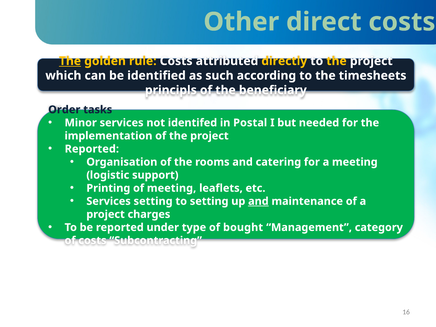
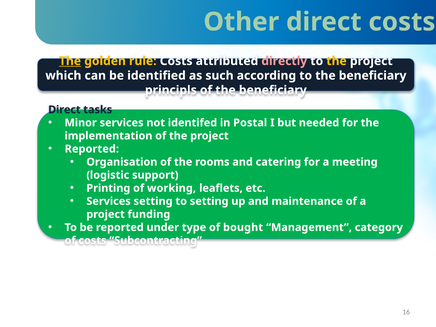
directly colour: yellow -> pink (284, 61)
to the timesheets: timesheets -> beneficiary (373, 76)
Order: Order -> Direct (64, 110)
of meeting: meeting -> working (172, 188)
and underline: present -> none (258, 201)
charges: charges -> funding (149, 214)
